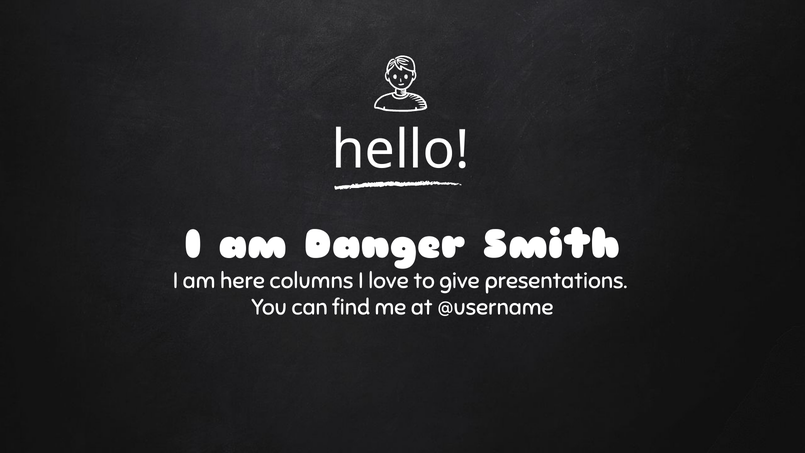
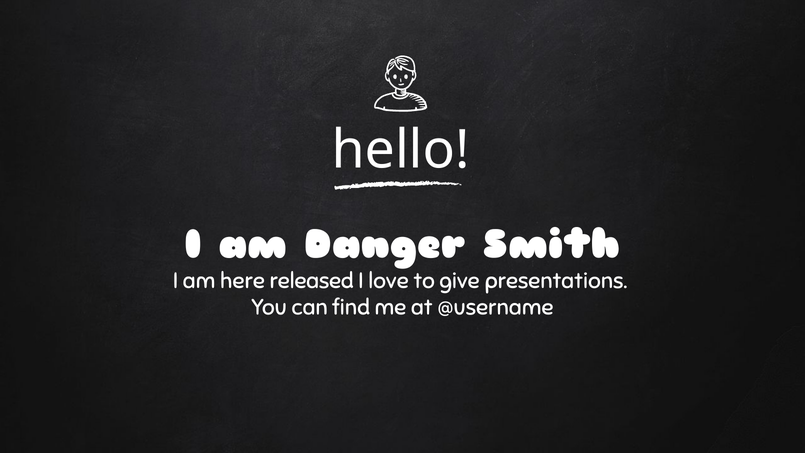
columns: columns -> released (312, 281)
